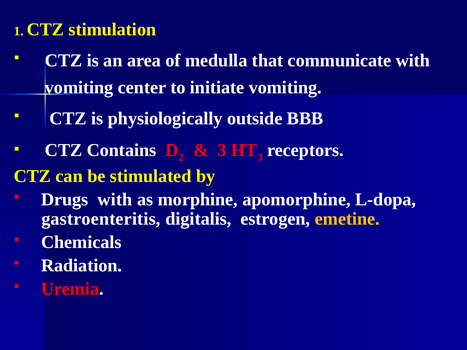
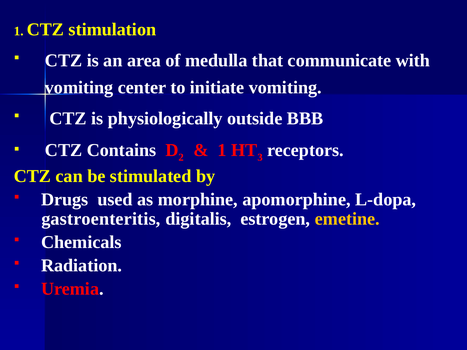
3: 3 -> 1 (222, 150)
Drugs with: with -> used (115, 200)
